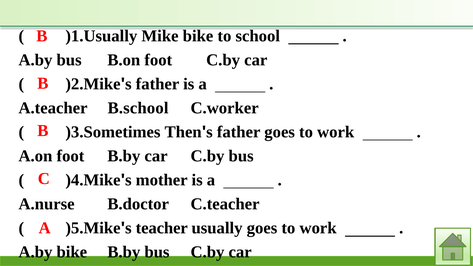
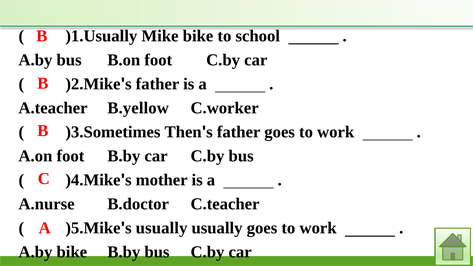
B.school: B.school -> B.yellow (138, 108)
teacher: teacher -> usually (162, 228)
